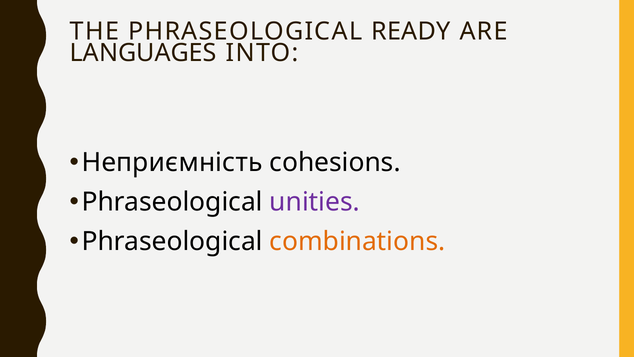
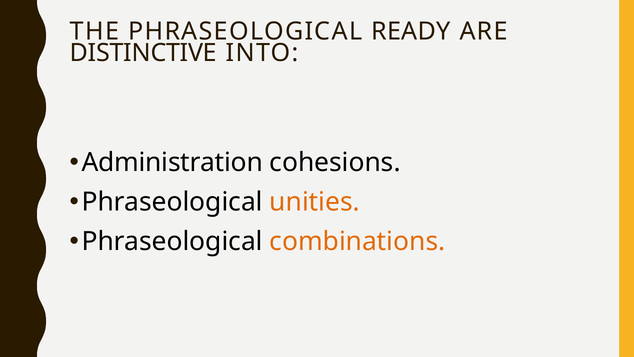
LANGUAGES: LANGUAGES -> DISTINCTIVE (143, 53)
Неприємність: Неприємність -> Administration (172, 163)
unities colour: purple -> orange (315, 202)
